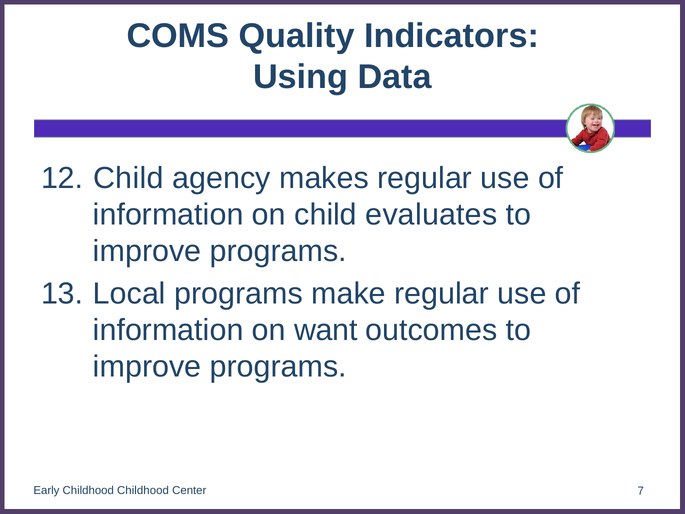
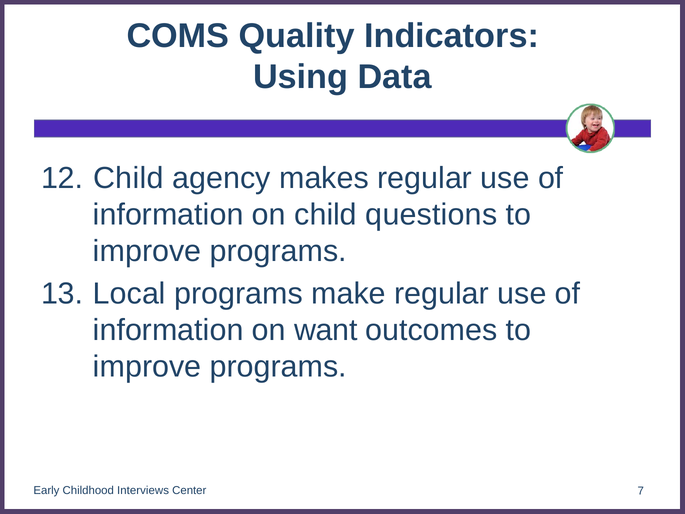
evaluates: evaluates -> questions (431, 214)
Childhood Childhood: Childhood -> Interviews (143, 490)
